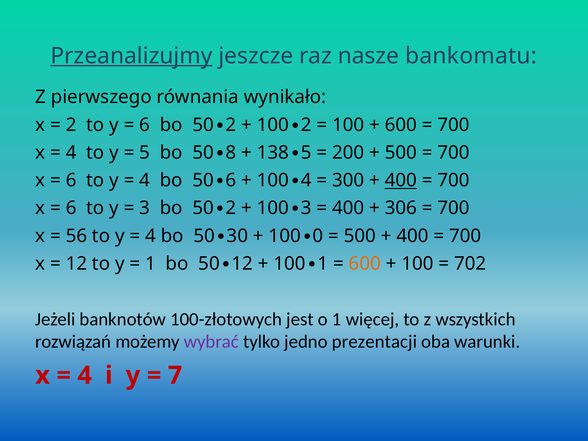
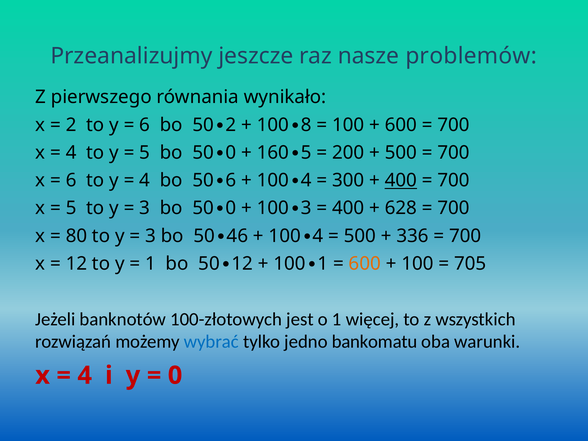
Przeanalizujmy underline: present -> none (131, 56)
bankomatu: bankomatu -> problemów (471, 56)
100 2: 2 -> 8 (306, 125)
8: 8 -> 0 (231, 153)
138: 138 -> 160 (273, 153)
6: 6 -> 5 (71, 208)
2: 2 -> 0 (231, 208)
306: 306 -> 628 (401, 208)
56: 56 -> 80 (76, 236)
4: 4 -> 3 (150, 236)
30: 30 -> 46 (237, 236)
0: 0 -> 4 (318, 236)
400: 400 -> 336 (413, 236)
702: 702 -> 705 (470, 264)
wybrać colour: purple -> blue (211, 342)
prezentacji: prezentacji -> bankomatu (375, 342)
7: 7 -> 0 (175, 375)
